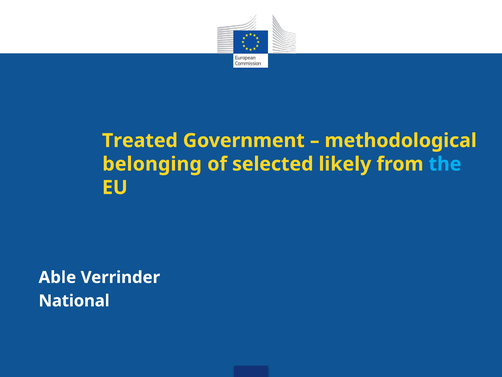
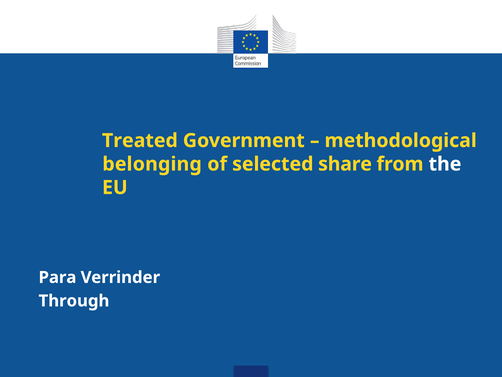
likely: likely -> share (345, 164)
the colour: light blue -> white (445, 164)
Able: Able -> Para (57, 277)
National: National -> Through (74, 300)
